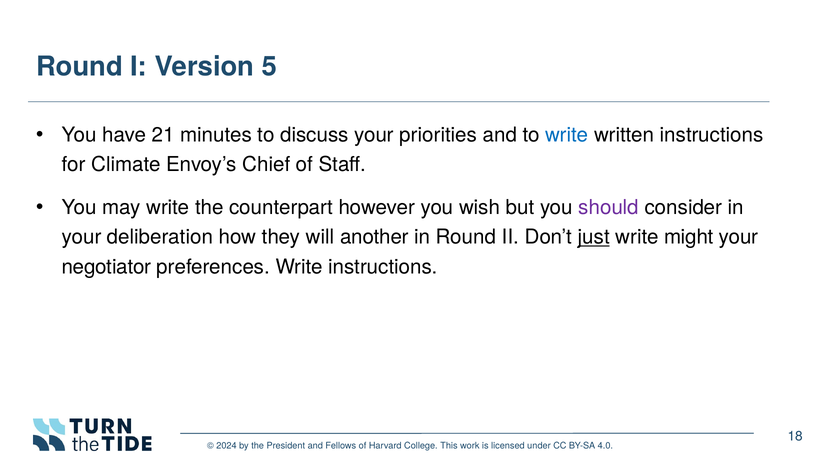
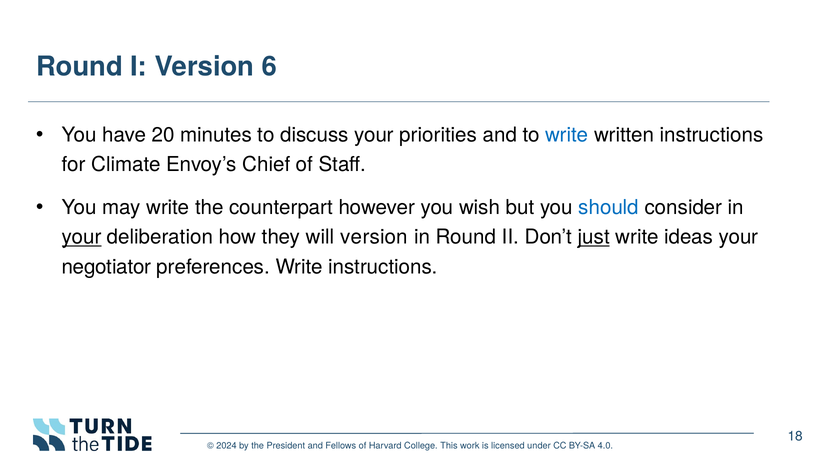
5: 5 -> 6 (269, 67)
21: 21 -> 20 (163, 135)
should colour: purple -> blue (609, 208)
your underline: none -> present (82, 237)
will another: another -> version (374, 237)
might: might -> ideas (689, 237)
